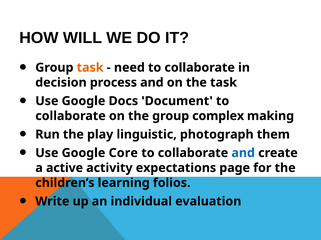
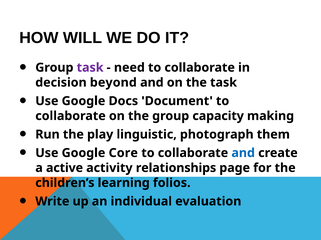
task colour: orange -> purple (90, 68)
process: process -> beyond (113, 83)
complex: complex -> capacity (218, 116)
expectations: expectations -> relationships (176, 168)
